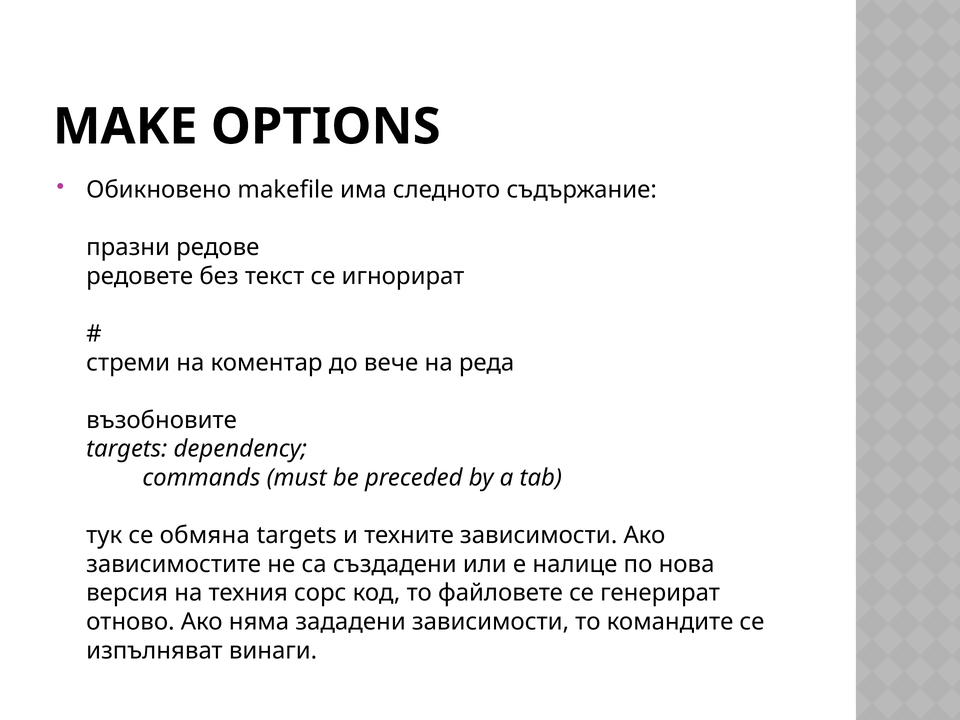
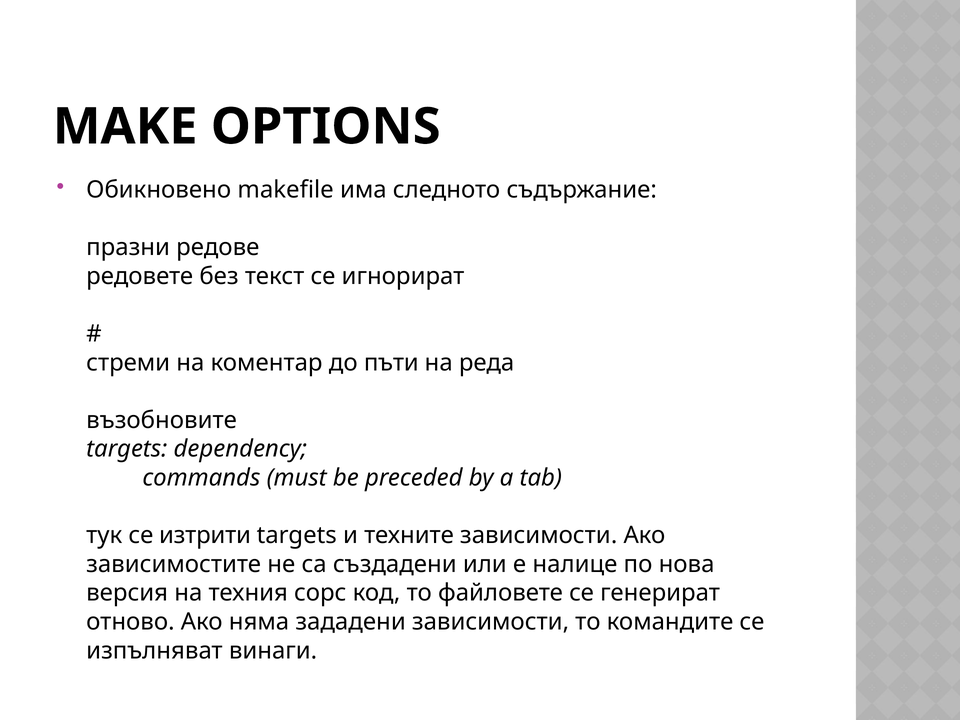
вече: вече -> пъти (391, 363)
обмяна: обмяна -> изтрити (205, 535)
